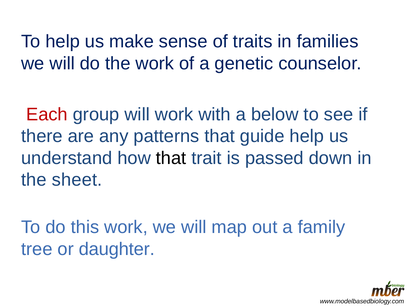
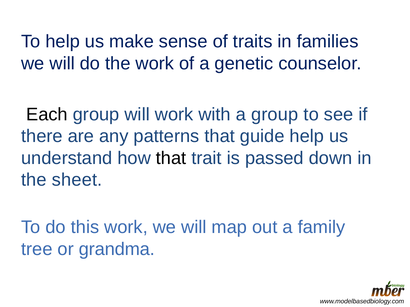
Each colour: red -> black (47, 115)
a below: below -> group (275, 115)
daughter: daughter -> grandma (117, 250)
